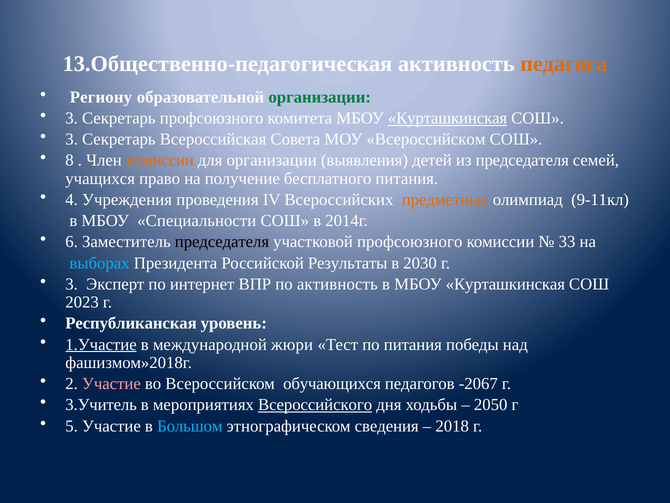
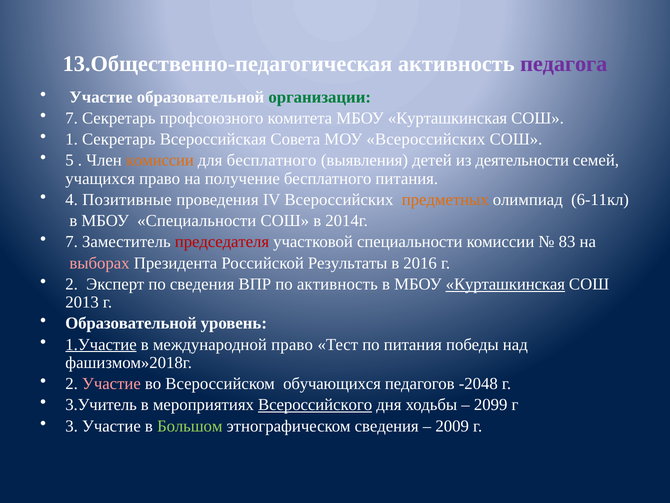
педагога colour: orange -> purple (564, 64)
Региону: Региону -> Участие (101, 97)
3: 3 -> 7 (72, 118)
Курташкинская underline: present -> none (448, 118)
3: 3 -> 1 (72, 139)
МОУ Всероссийском: Всероссийском -> Всероссийских (426, 139)
8: 8 -> 5 (70, 160)
для организации: организации -> бесплатного (272, 160)
из председателя: председателя -> деятельности (522, 160)
Учреждения: Учреждения -> Позитивные (127, 199)
9-11кл: 9-11кл -> 6-11кл (600, 199)
6: 6 -> 7 (72, 242)
председателя colour: black -> red (222, 242)
участковой профсоюзного: профсоюзного -> специальности (410, 242)
33: 33 -> 83 (567, 242)
выборах colour: light blue -> pink (100, 263)
2030: 2030 -> 2016 (420, 263)
3: 3 -> 2 (72, 284)
по интернет: интернет -> сведения (202, 284)
Курташкинская underline: none -> present (505, 284)
2023: 2023 -> 2013 (82, 302)
Республиканская: Республиканская -> Образовательной (131, 323)
международной жюри: жюри -> право (292, 344)
-2067: -2067 -> -2048 (478, 383)
2050: 2050 -> 2099 (491, 404)
5: 5 -> 3 (72, 426)
Большом colour: light blue -> light green (190, 426)
2018: 2018 -> 2009 (452, 426)
